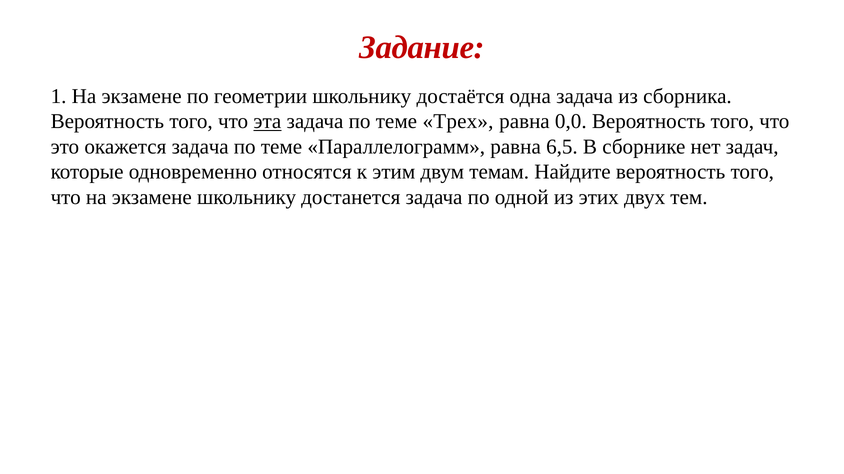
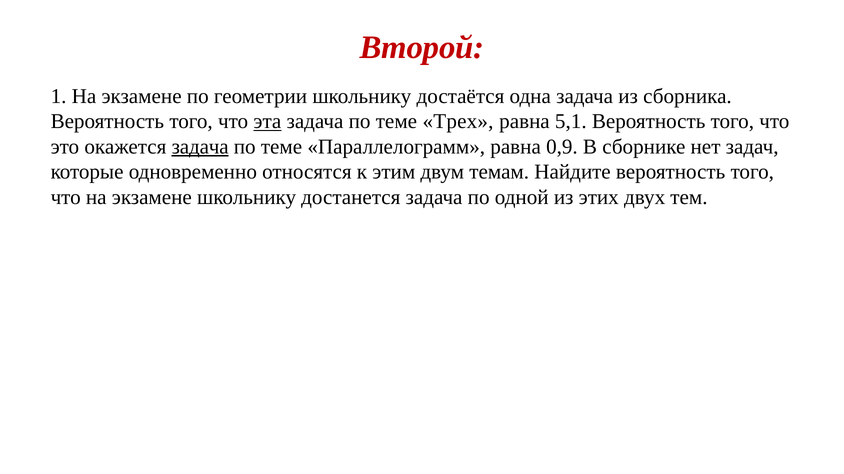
Задание: Задание -> Второй (422, 47)
0,0: 0,0 -> 5,1 (571, 122)
задача underline: none -> present (200, 147)
6,5: 6,5 -> 0,9 (562, 147)
